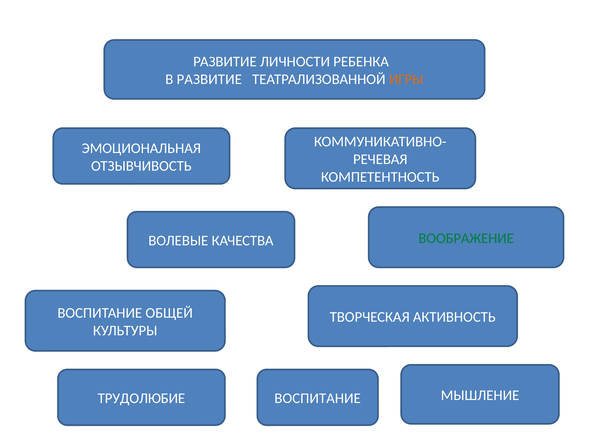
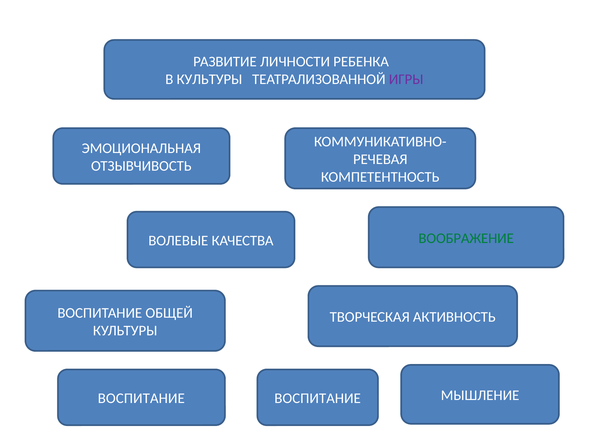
В РАЗВИТИЕ: РАЗВИТИЕ -> КУЛЬТУРЫ (209, 79)
ИГРЫ colour: orange -> purple (406, 79)
ТРУДОЛЮБИЕ: ТРУДОЛЮБИЕ -> ВОСПИТАНИЕ (141, 398)
